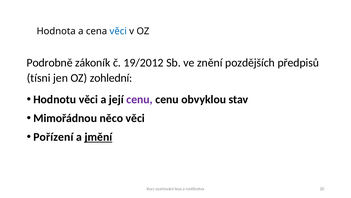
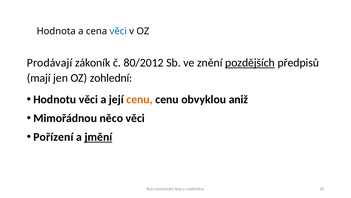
Podrobně: Podrobně -> Prodávají (50, 63)
19/2012: 19/2012 -> 80/2012 (144, 63)
pozdějších underline: none -> present (250, 63)
tísni: tísni -> mají (39, 78)
cenu colour: purple -> orange (140, 99)
stav: stav -> aniž (238, 99)
